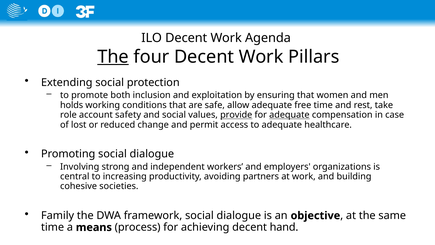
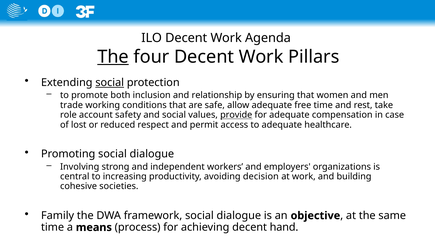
social underline: none -> present (110, 82)
exploitation: exploitation -> relationship (217, 95)
holds: holds -> trade (72, 105)
adequate underline: present -> none (289, 115)
change: change -> respect (153, 125)
partners: partners -> decision (261, 176)
